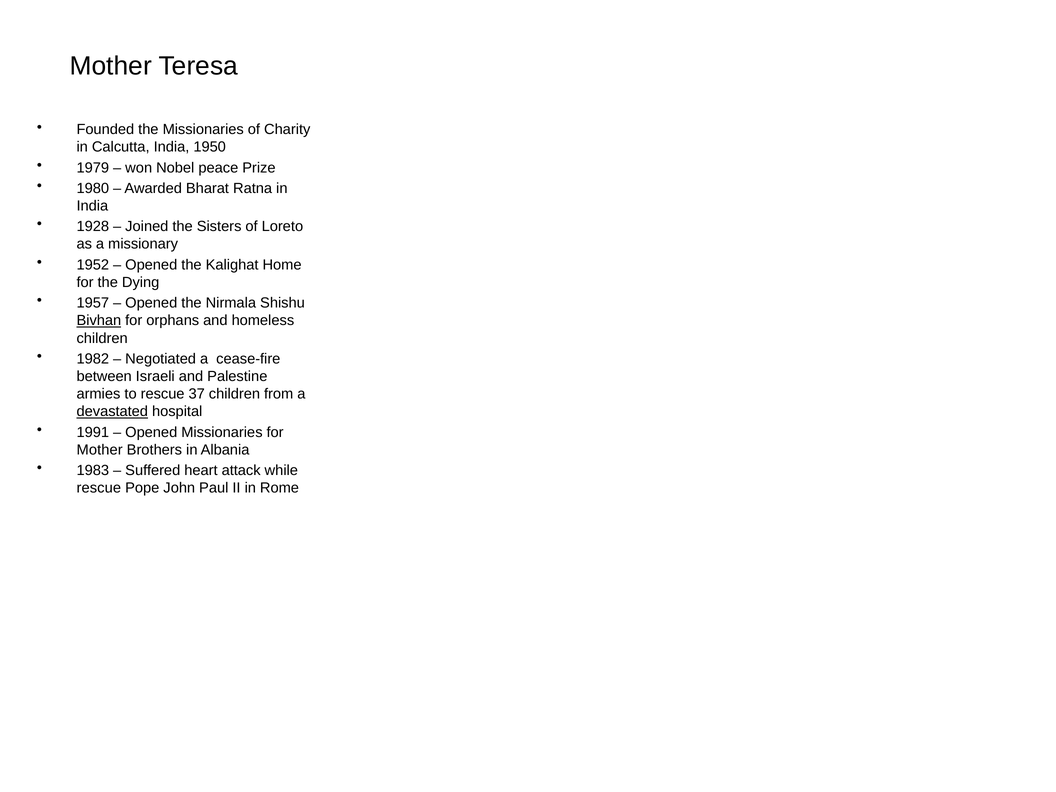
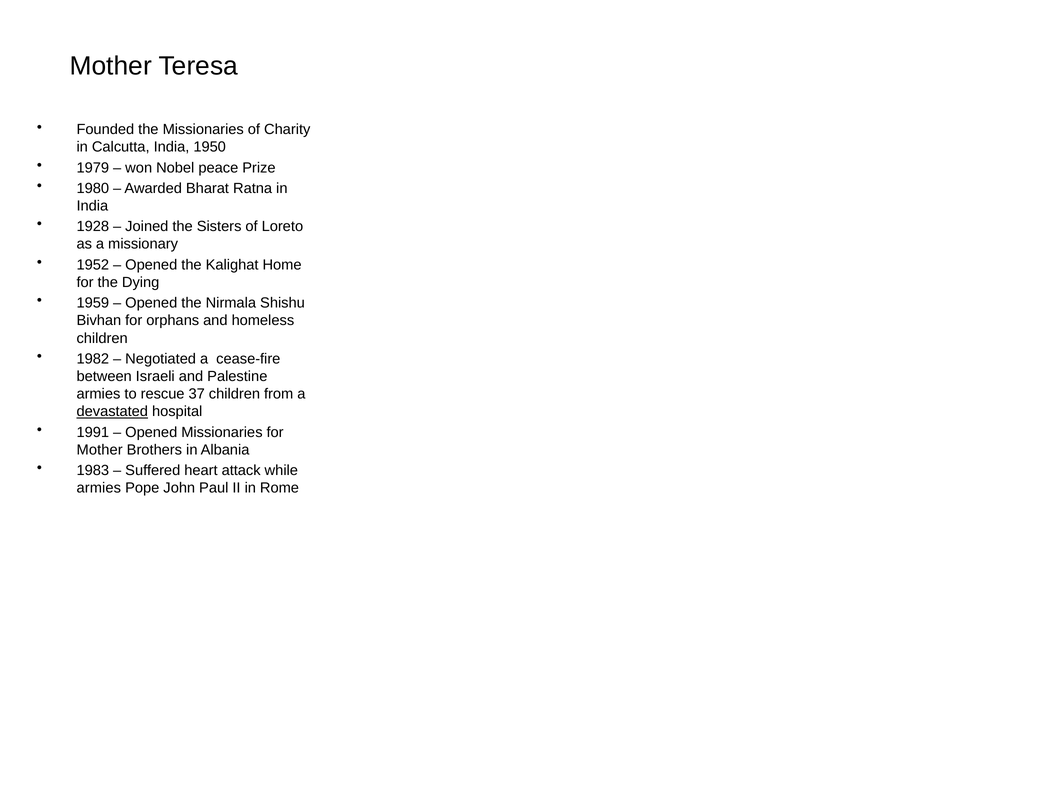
1957: 1957 -> 1959 (93, 303)
Bivhan underline: present -> none (99, 321)
rescue: rescue -> armies (99, 488)
